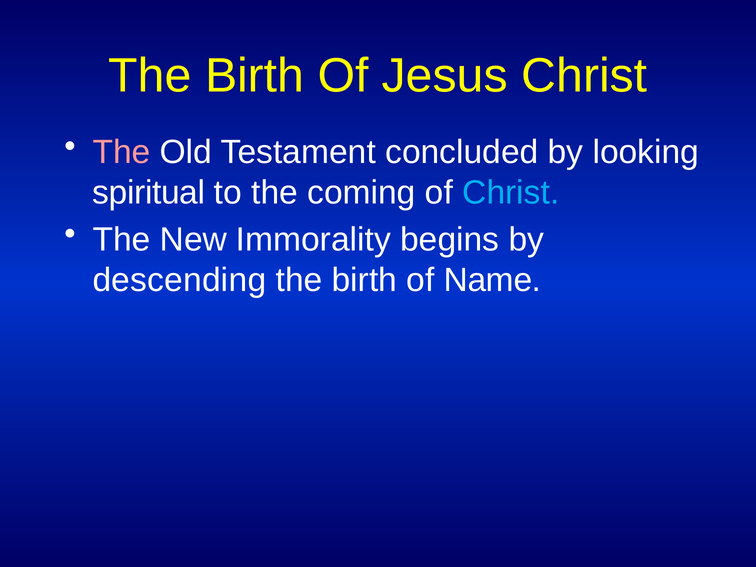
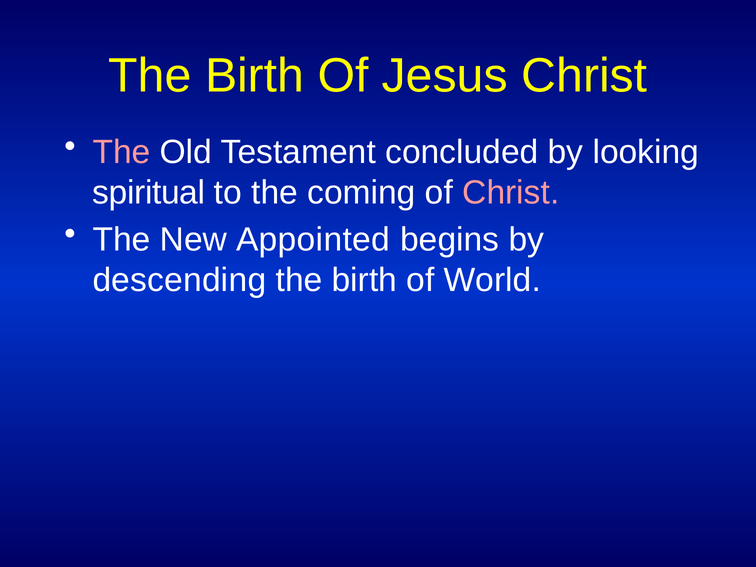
Christ colour: light blue -> pink (511, 193)
Immorality: Immorality -> Appointed (313, 240)
Name: Name -> World (492, 280)
